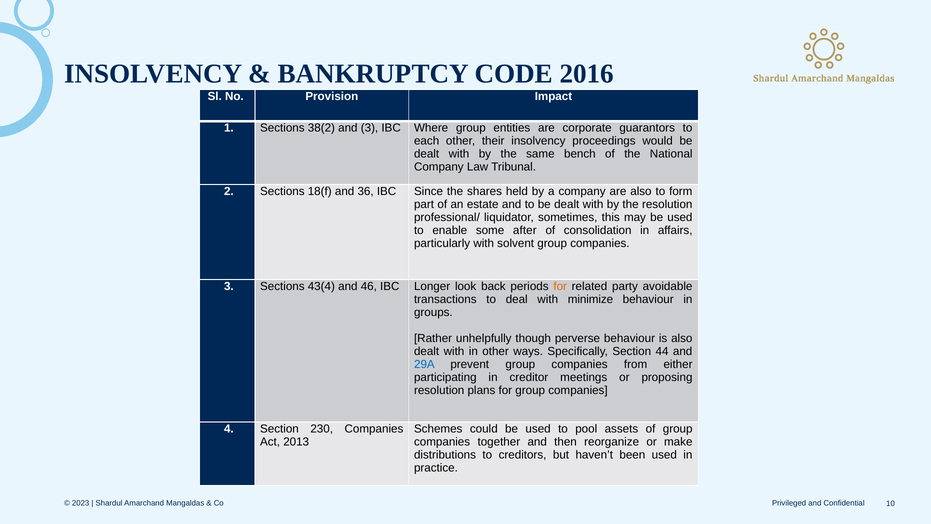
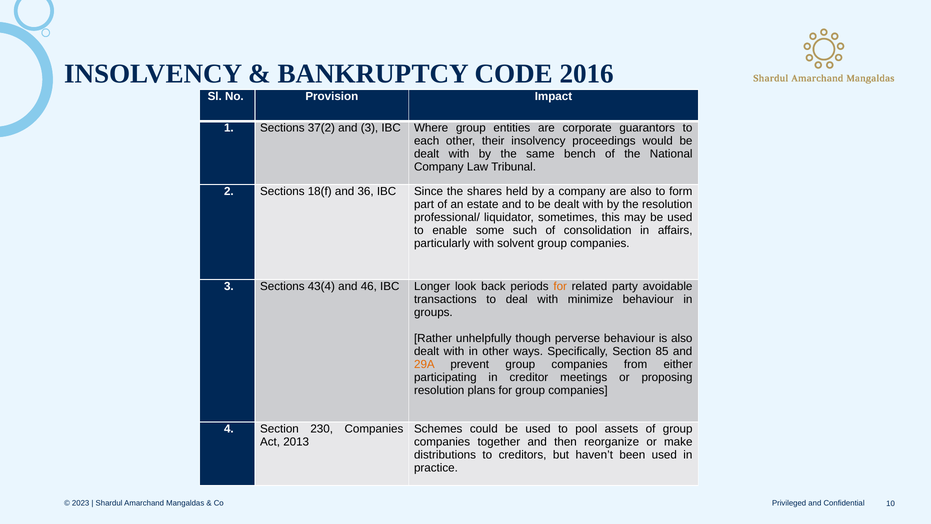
38(2: 38(2 -> 37(2 (321, 128)
after: after -> such (525, 230)
44: 44 -> 85 (662, 351)
29A colour: blue -> orange (424, 364)
